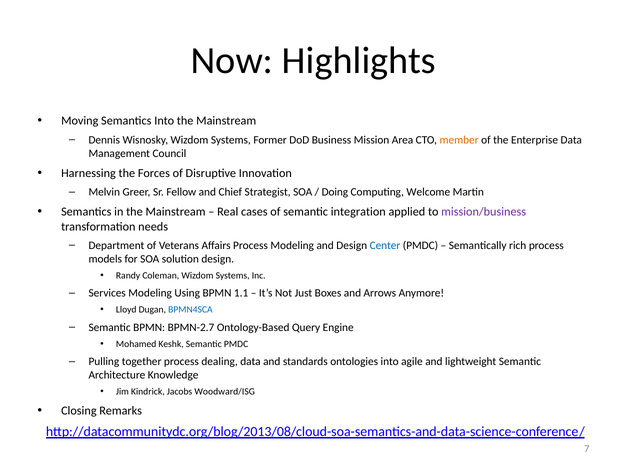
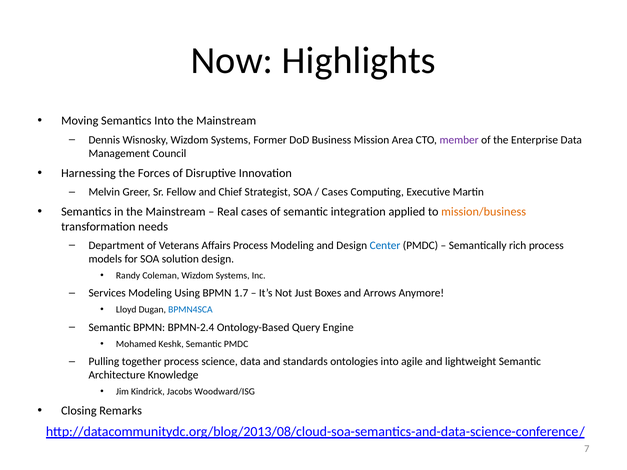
member colour: orange -> purple (459, 140)
Doing: Doing -> Cases (335, 192)
Welcome: Welcome -> Executive (428, 192)
mission/business colour: purple -> orange (484, 212)
1.1: 1.1 -> 1.7 (241, 293)
BPMN-2.7: BPMN-2.7 -> BPMN-2.4 (191, 328)
dealing: dealing -> science (220, 362)
